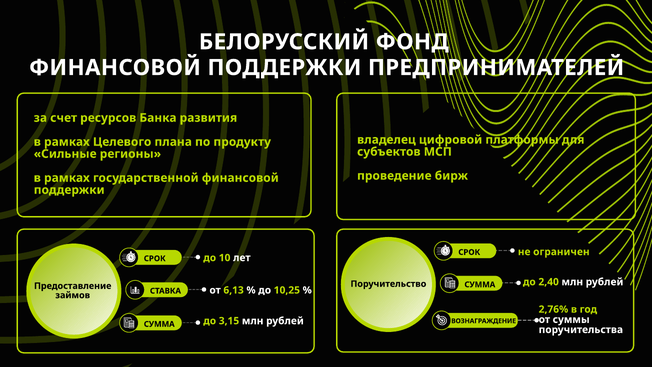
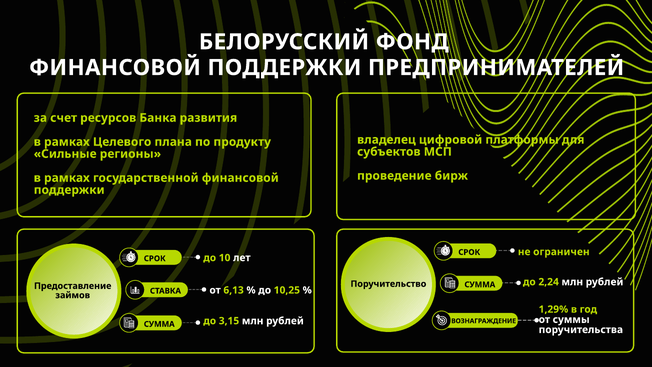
2,40: 2,40 -> 2,24 (549, 282)
2,76%: 2,76% -> 1,29% (553, 309)
